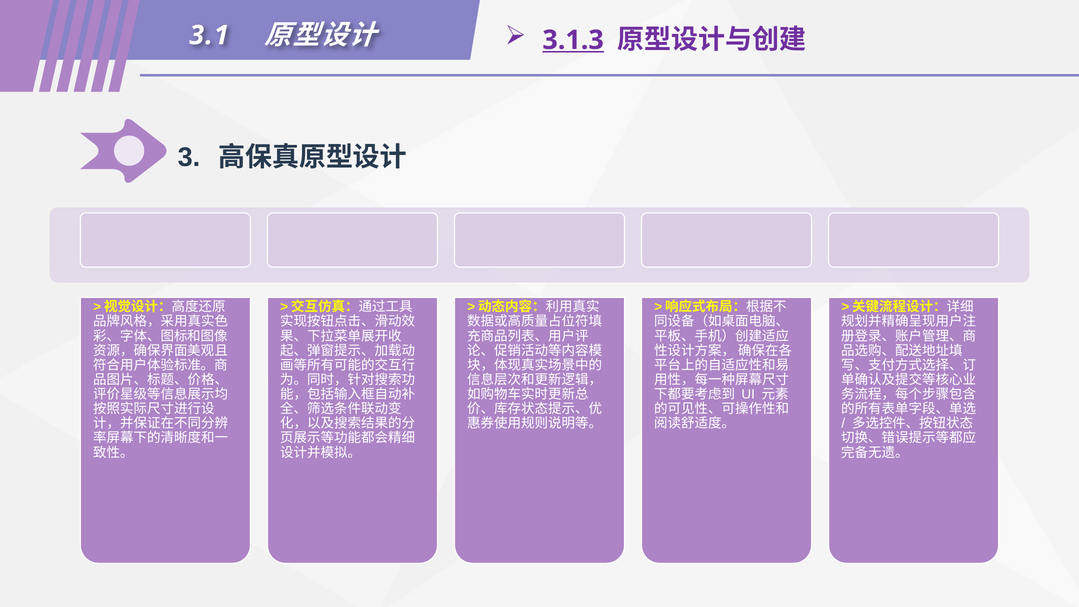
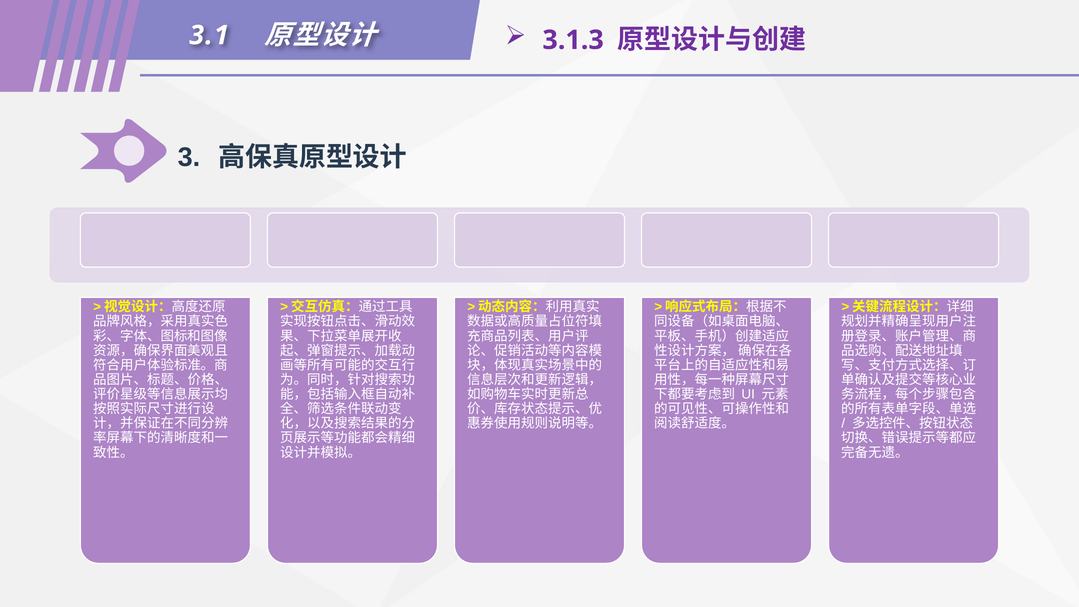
3.1.3 underline: present -> none (573, 40)
